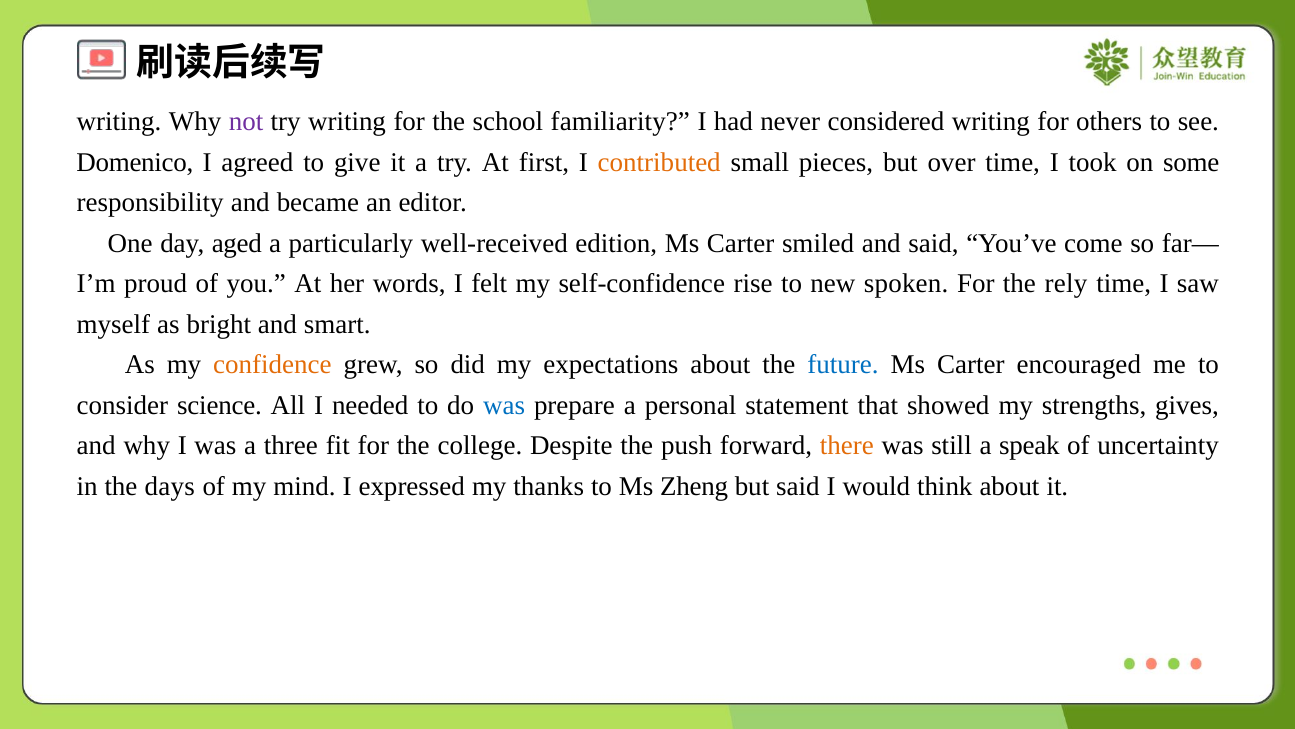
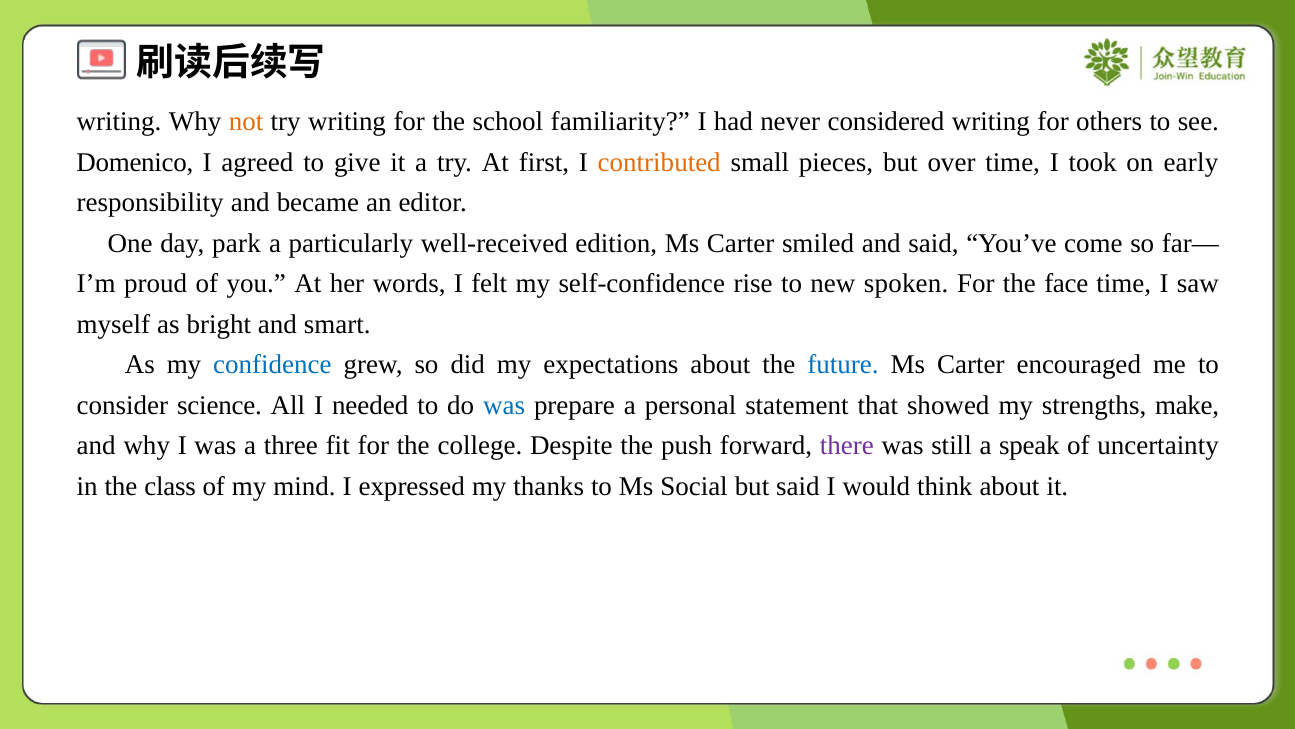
not colour: purple -> orange (246, 122)
some: some -> early (1191, 162)
aged: aged -> park (237, 243)
rely: rely -> face (1066, 284)
confidence colour: orange -> blue (272, 364)
gives: gives -> make (1187, 405)
there colour: orange -> purple (847, 445)
days: days -> class (170, 486)
Zheng: Zheng -> Social (694, 486)
